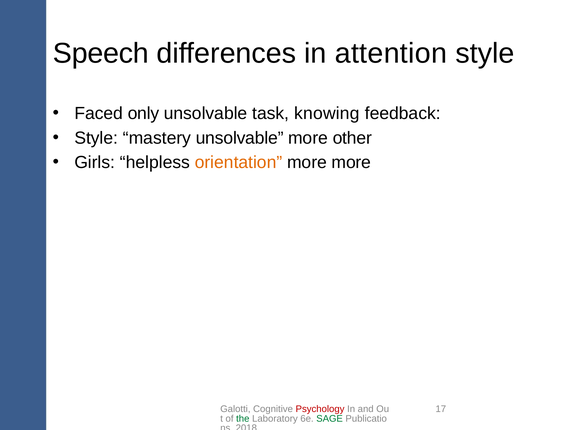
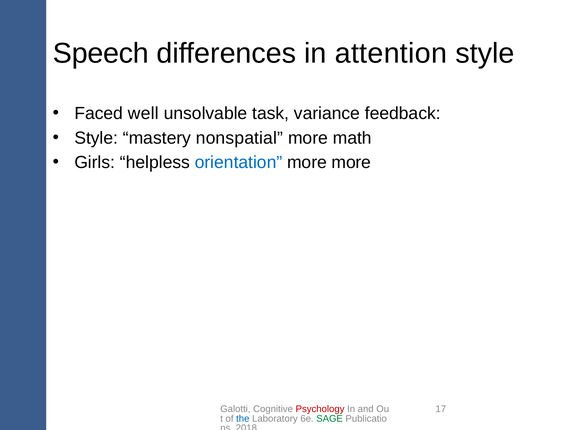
only: only -> well (143, 114)
knowing: knowing -> variance (327, 114)
mastery unsolvable: unsolvable -> nonspatial (239, 138)
other: other -> math (352, 138)
orientation colour: orange -> blue (239, 163)
the colour: green -> blue (243, 419)
